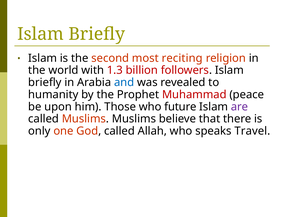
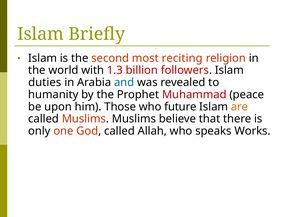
briefly: briefly -> duties (45, 82)
are colour: purple -> orange (240, 107)
Travel: Travel -> Works (252, 131)
